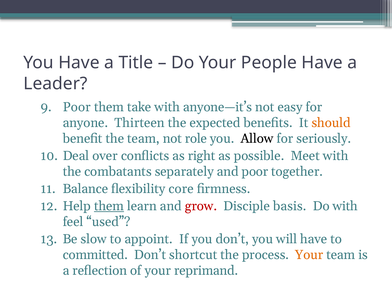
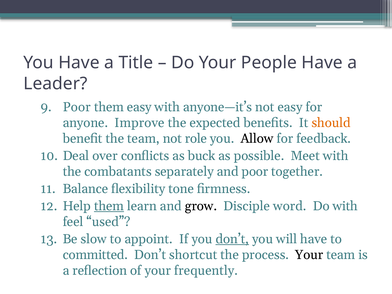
them take: take -> easy (139, 107)
Thirteen: Thirteen -> Improve (139, 123)
seriously: seriously -> feedback (324, 138)
right: right -> buck (202, 156)
core: core -> tone (181, 189)
grow colour: red -> black (201, 206)
basis: basis -> word (290, 206)
don’t underline: none -> present (232, 239)
Your colour: orange -> black (309, 255)
reprimand: reprimand -> frequently (206, 270)
